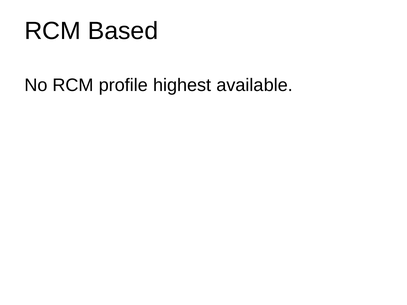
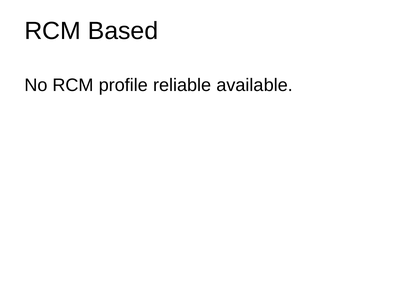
highest: highest -> reliable (182, 85)
